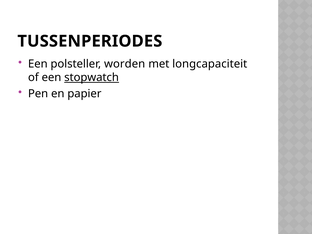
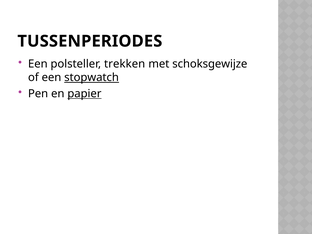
worden: worden -> trekken (125, 64)
longcapaciteit: longcapaciteit -> schoksgewijze (210, 64)
papier underline: none -> present (84, 94)
